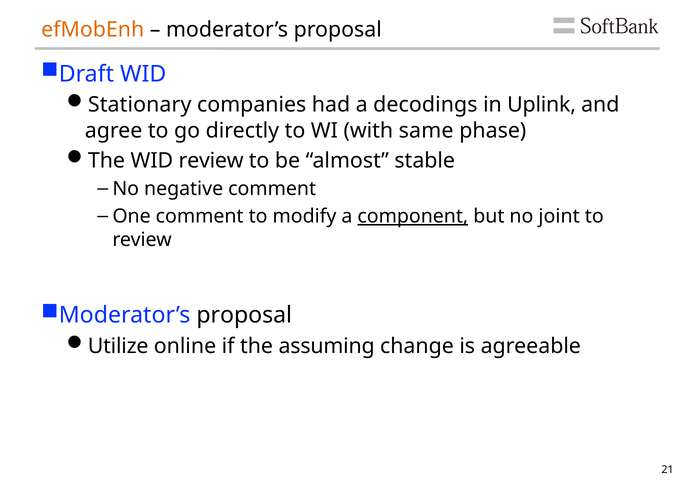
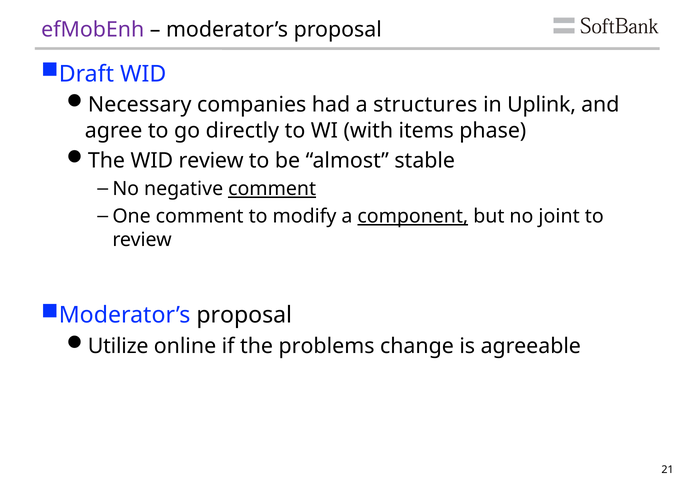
efMobEnh colour: orange -> purple (93, 29)
Stationary: Stationary -> Necessary (140, 105)
decodings: decodings -> structures (425, 105)
same: same -> items (426, 130)
comment underline: none -> present (272, 189)
assuming: assuming -> problems (327, 346)
